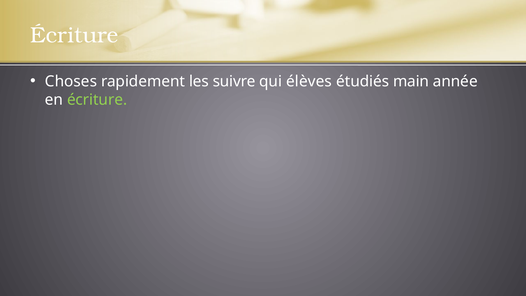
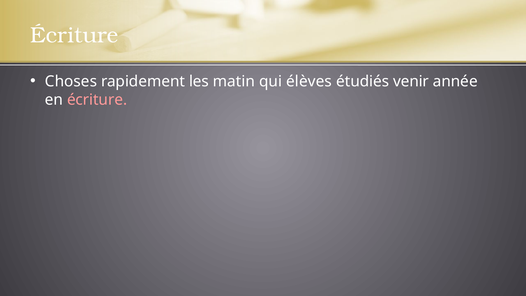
suivre: suivre -> matin (234, 81)
main: main -> venir (411, 81)
écriture colour: light green -> pink (97, 100)
